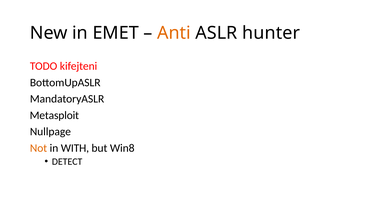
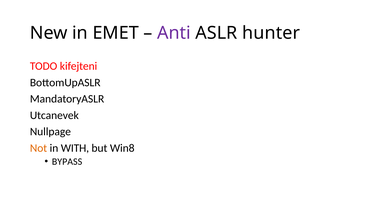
Anti colour: orange -> purple (174, 33)
Metasploit: Metasploit -> Utcanevek (54, 116)
DETECT: DETECT -> BYPASS (67, 162)
